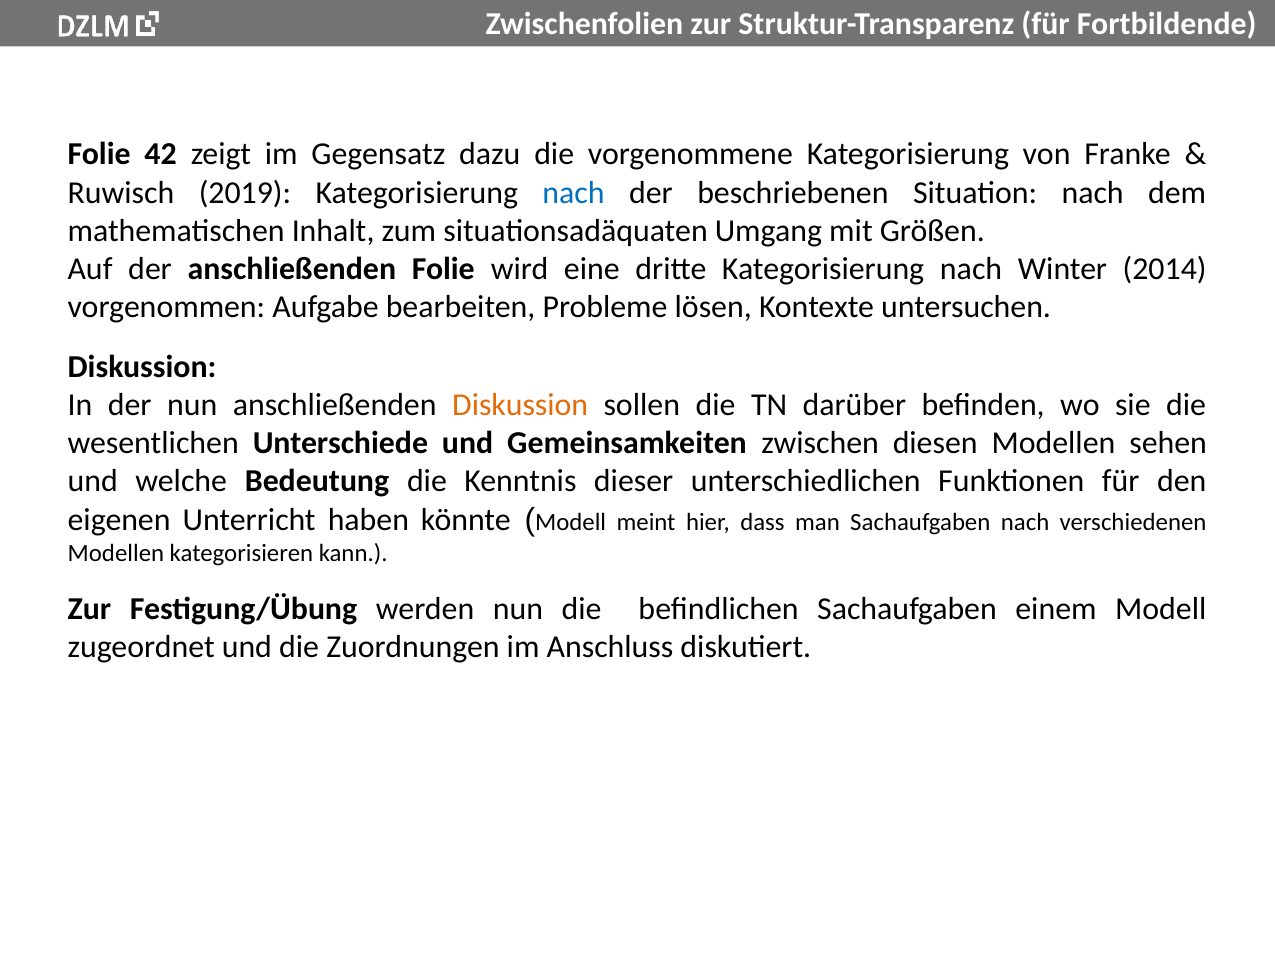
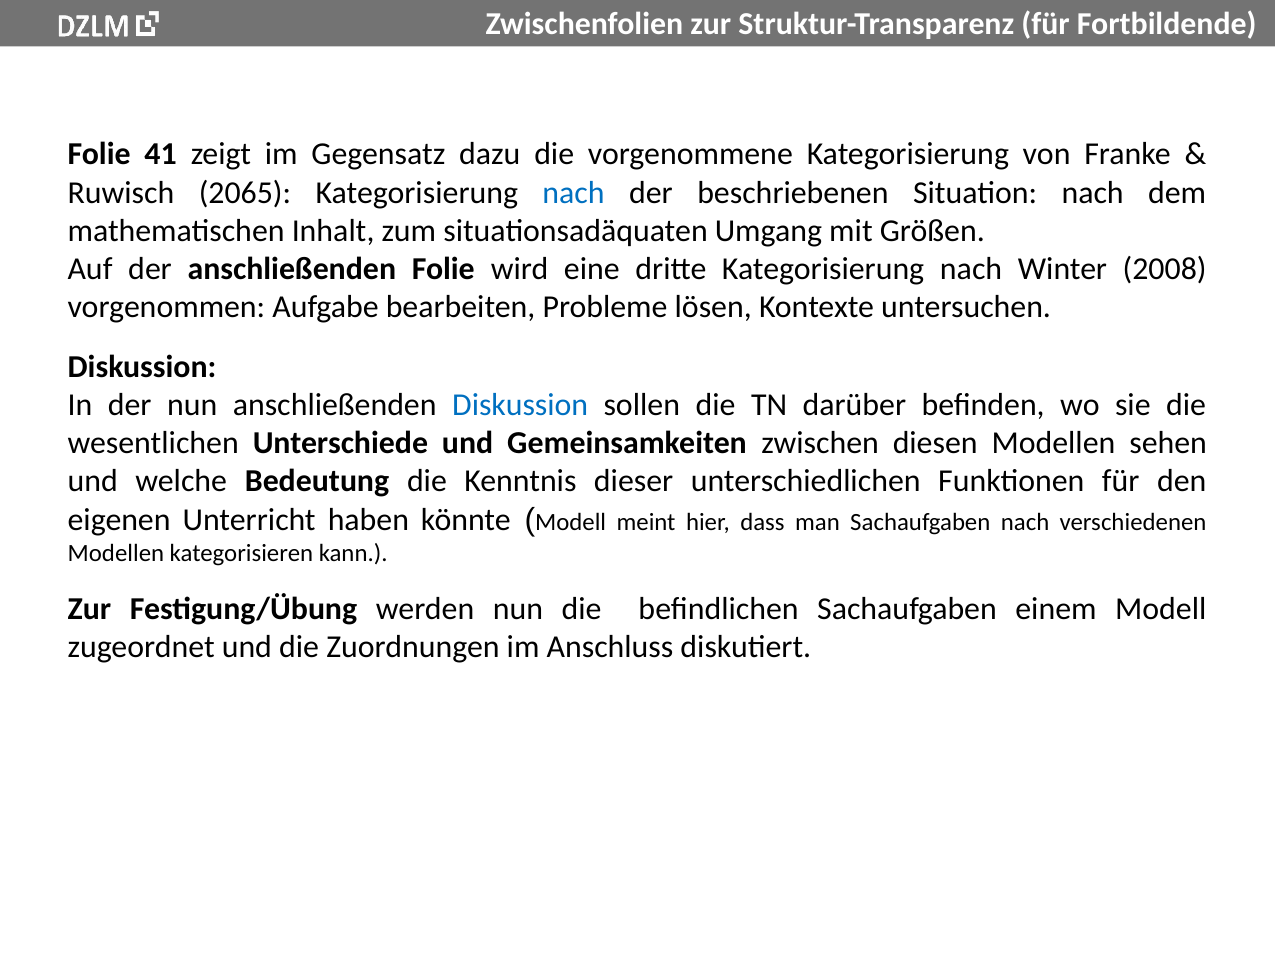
42: 42 -> 41 (161, 154)
2019: 2019 -> 2065 (245, 193)
2014: 2014 -> 2008 (1165, 269)
Diskussion colour: orange -> blue (520, 405)
